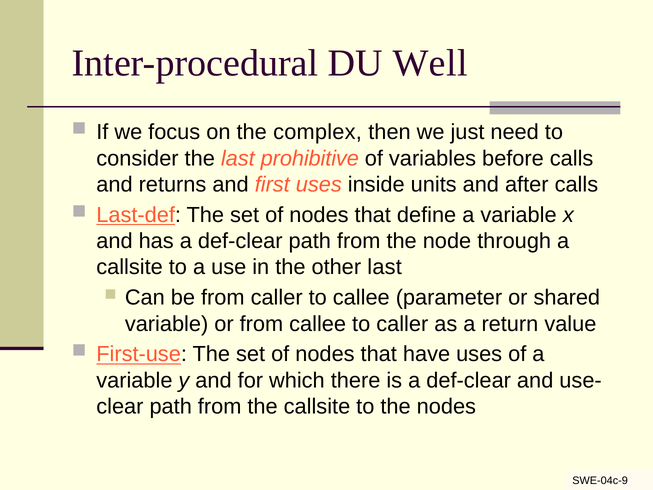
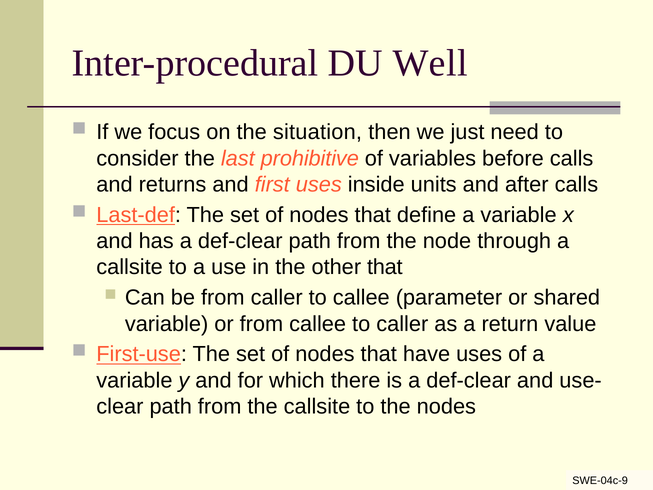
complex: complex -> situation (317, 132)
other last: last -> that (385, 267)
